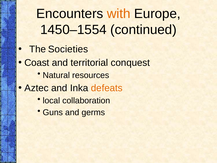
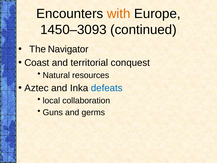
1450–1554: 1450–1554 -> 1450–3093 (73, 30)
Societies: Societies -> Navigator (68, 49)
defeats colour: orange -> blue (107, 88)
